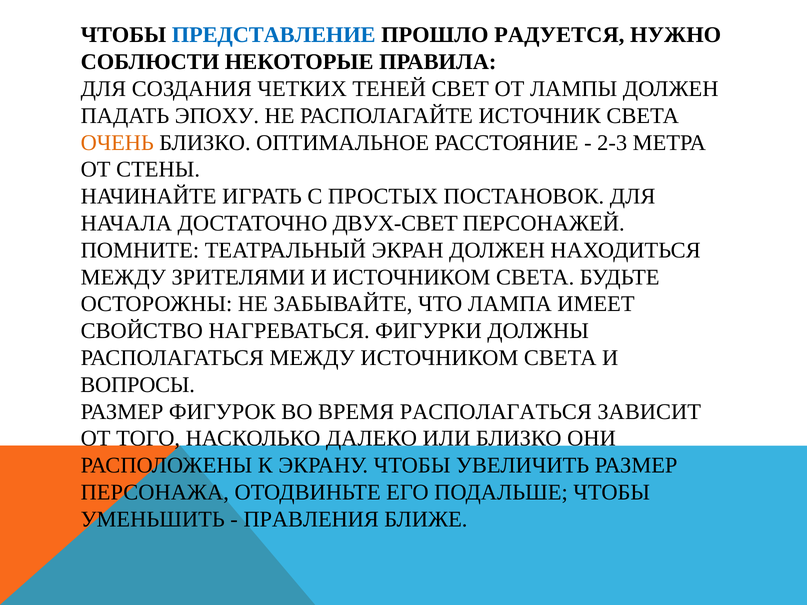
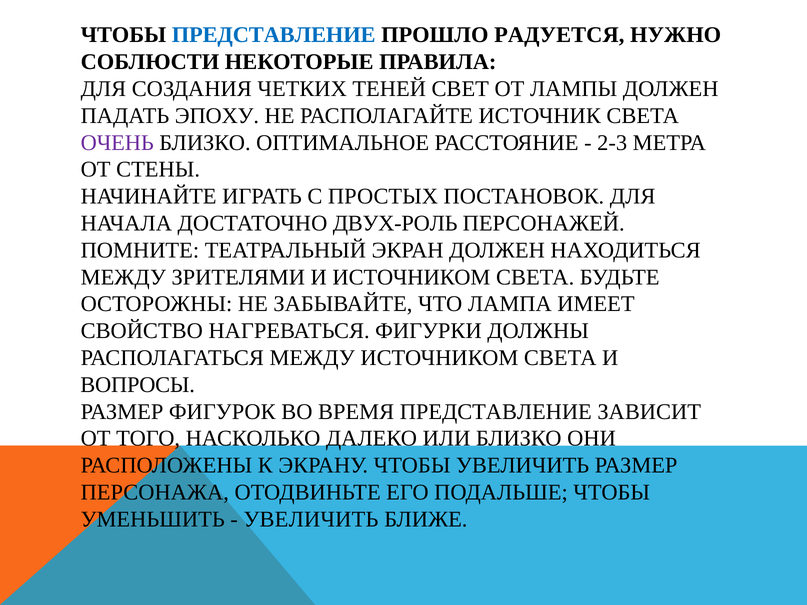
ОЧЕНЬ colour: orange -> purple (117, 143)
ДВУХ-СВЕТ: ДВУХ-СВЕТ -> ДВУХ-РОЛЬ (395, 223)
ВРЕМЯ РАСПОЛАГАТЬСЯ: РАСПОЛАГАТЬСЯ -> ПРЕДСТАВЛЕНИЕ (496, 412)
ПРАВЛЕНИЯ: ПРАВЛЕНИЯ -> УВЕЛИЧИТЬ (311, 519)
